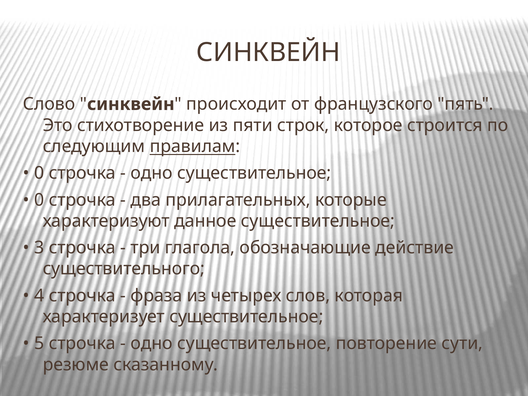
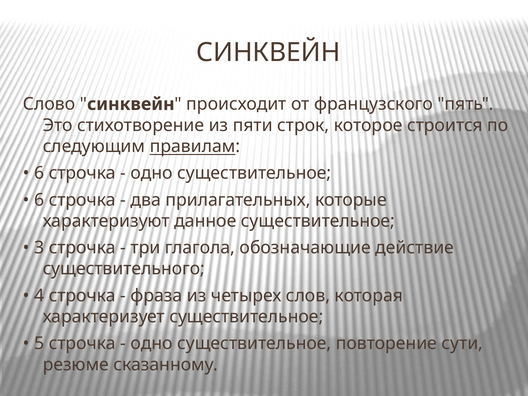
0: 0 -> 6 (39, 173)
0: 0 -> 6 (39, 200)
